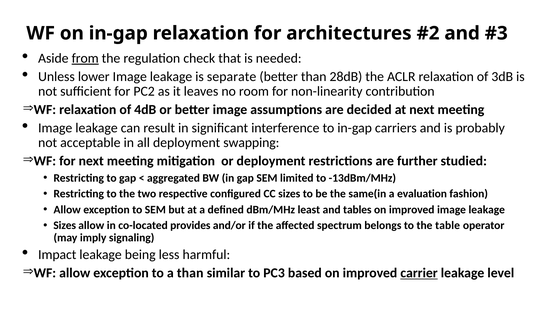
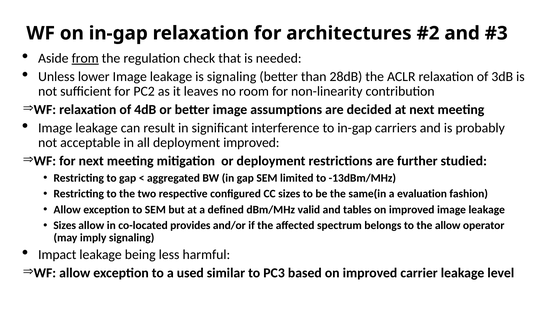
is separate: separate -> signaling (232, 76)
deployment swapping: swapping -> improved (251, 143)
least: least -> valid (309, 209)
the table: table -> allow (448, 225)
a than: than -> used (190, 273)
carrier underline: present -> none (419, 273)
